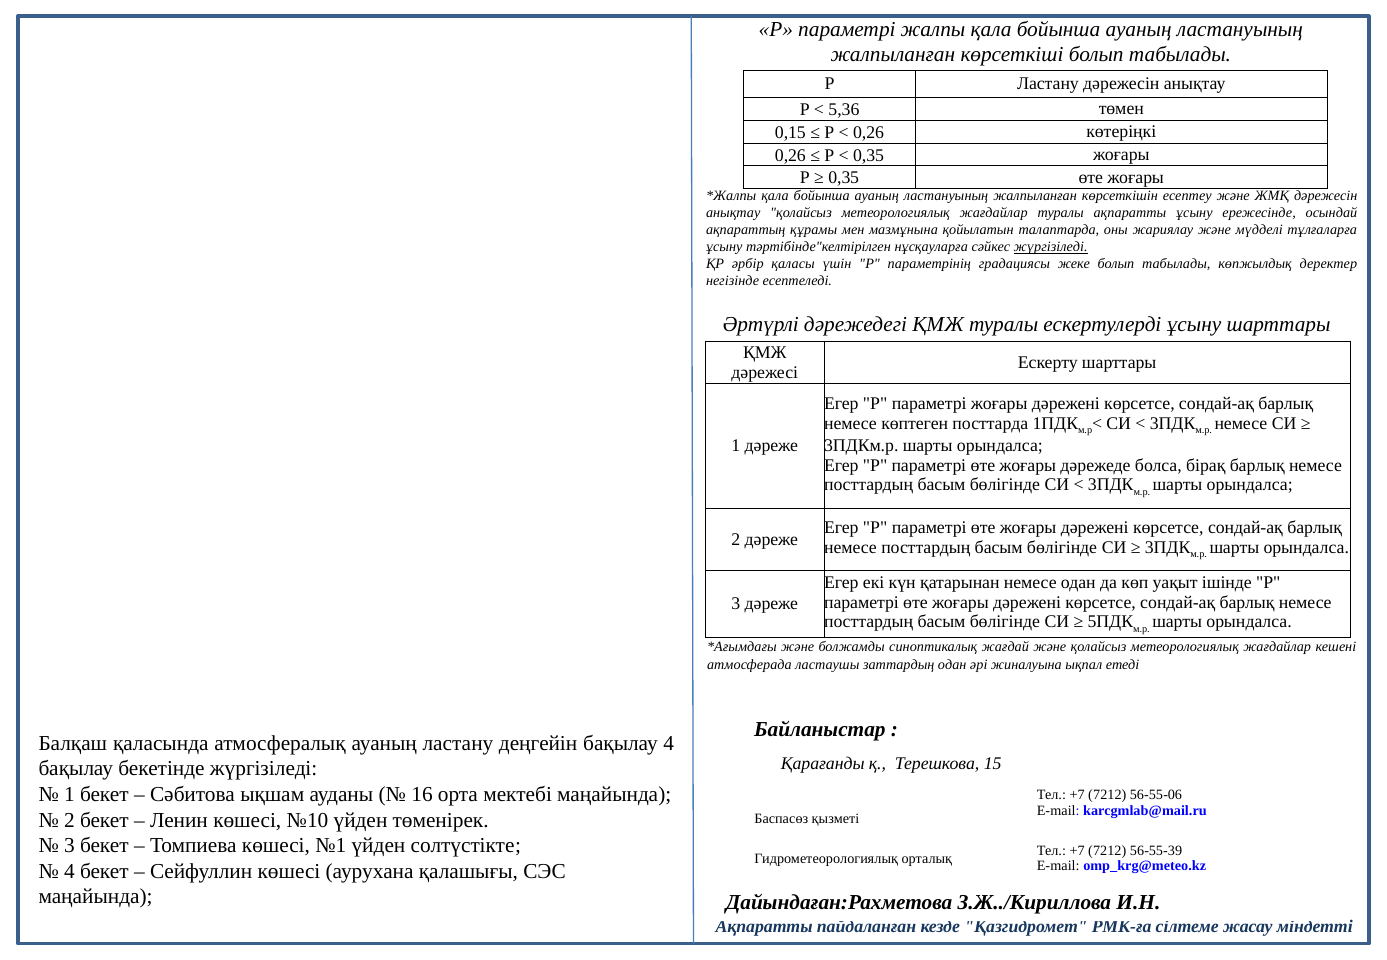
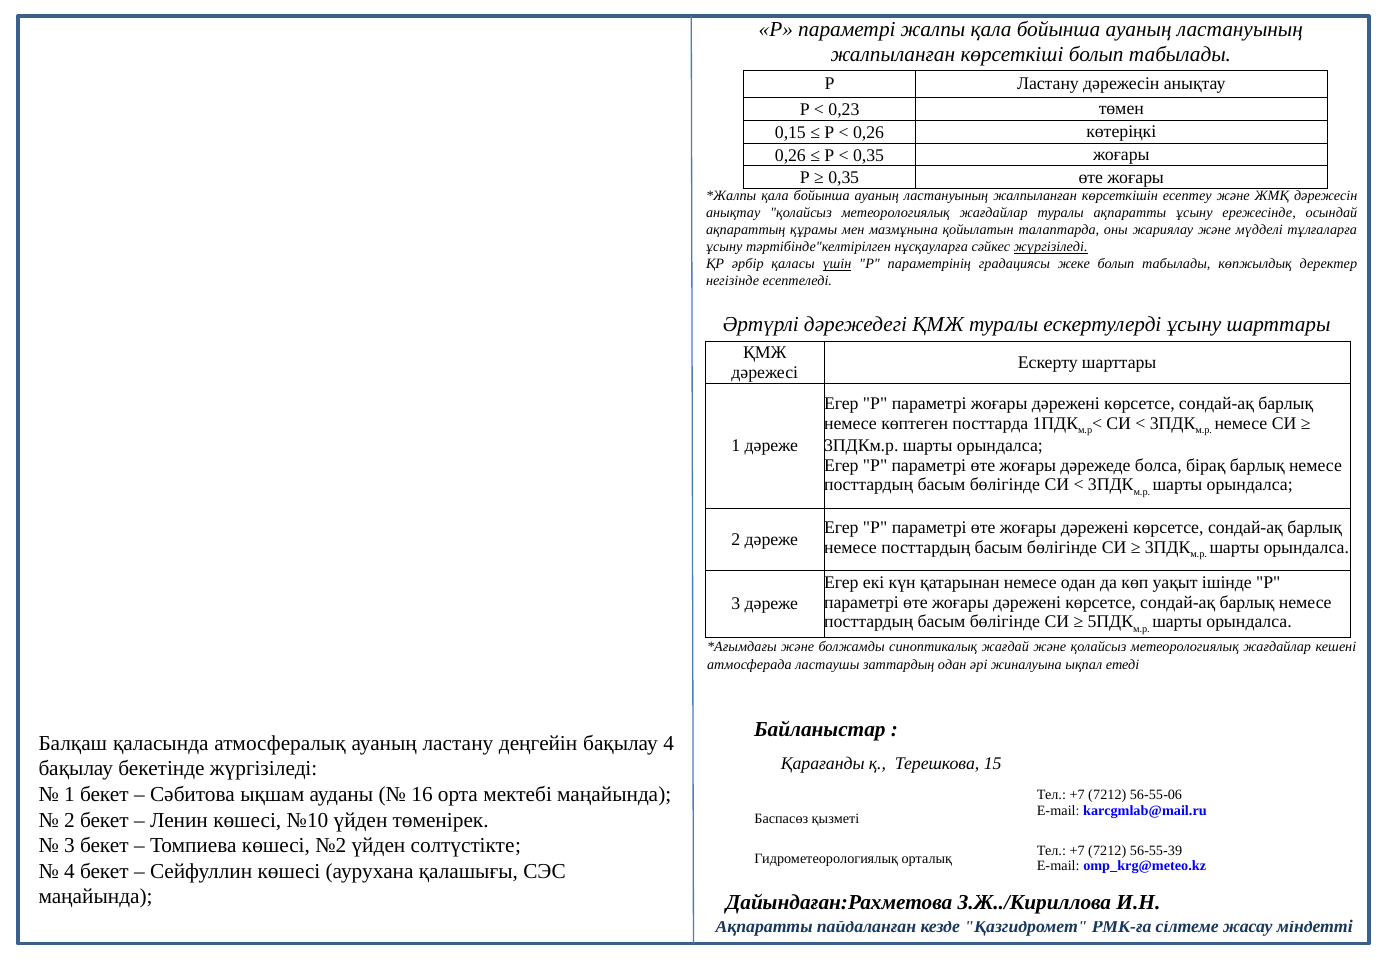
5,36: 5,36 -> 0,23 (844, 109)
үшін underline: none -> present (837, 264)
№1: №1 -> №2 (331, 846)
